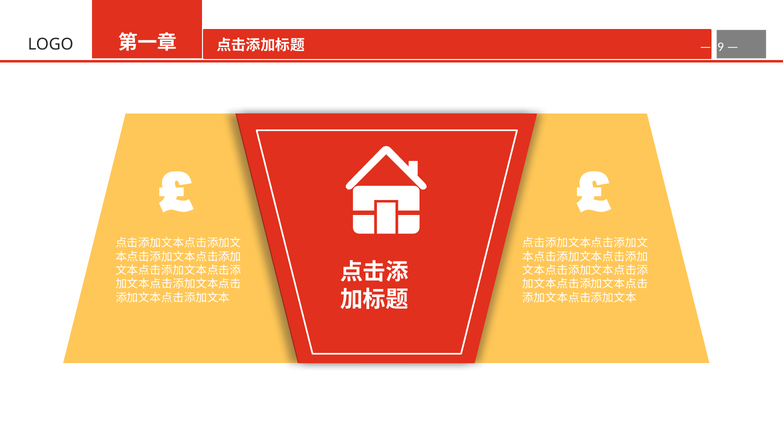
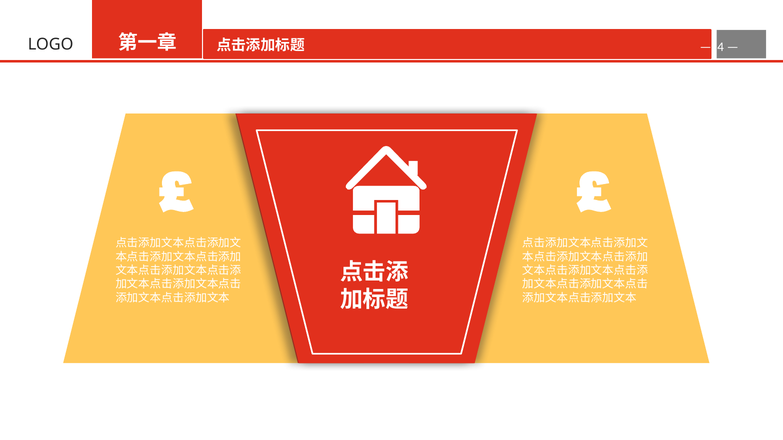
9: 9 -> 4 (721, 47)
